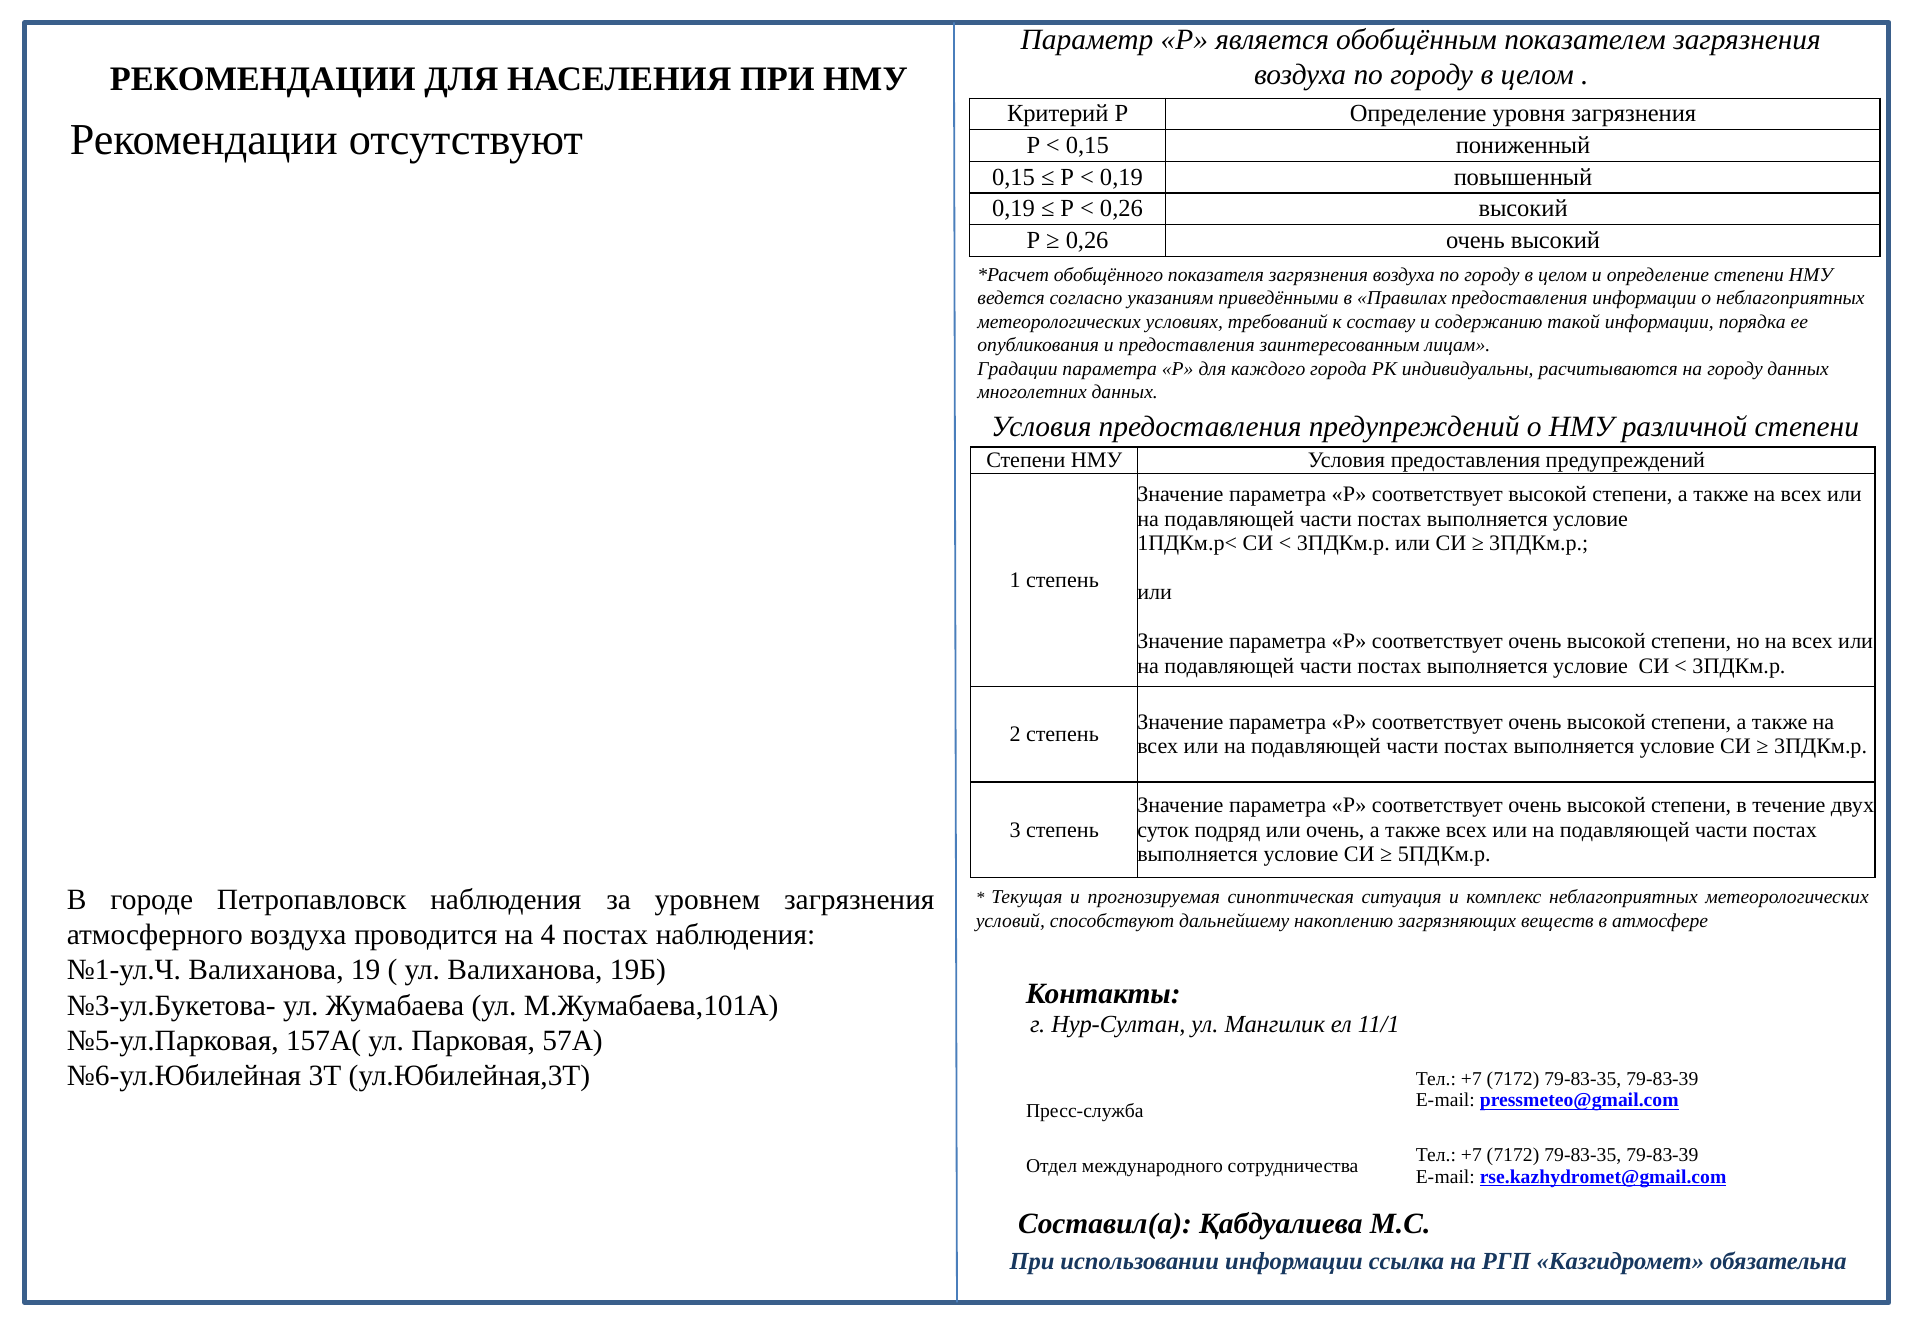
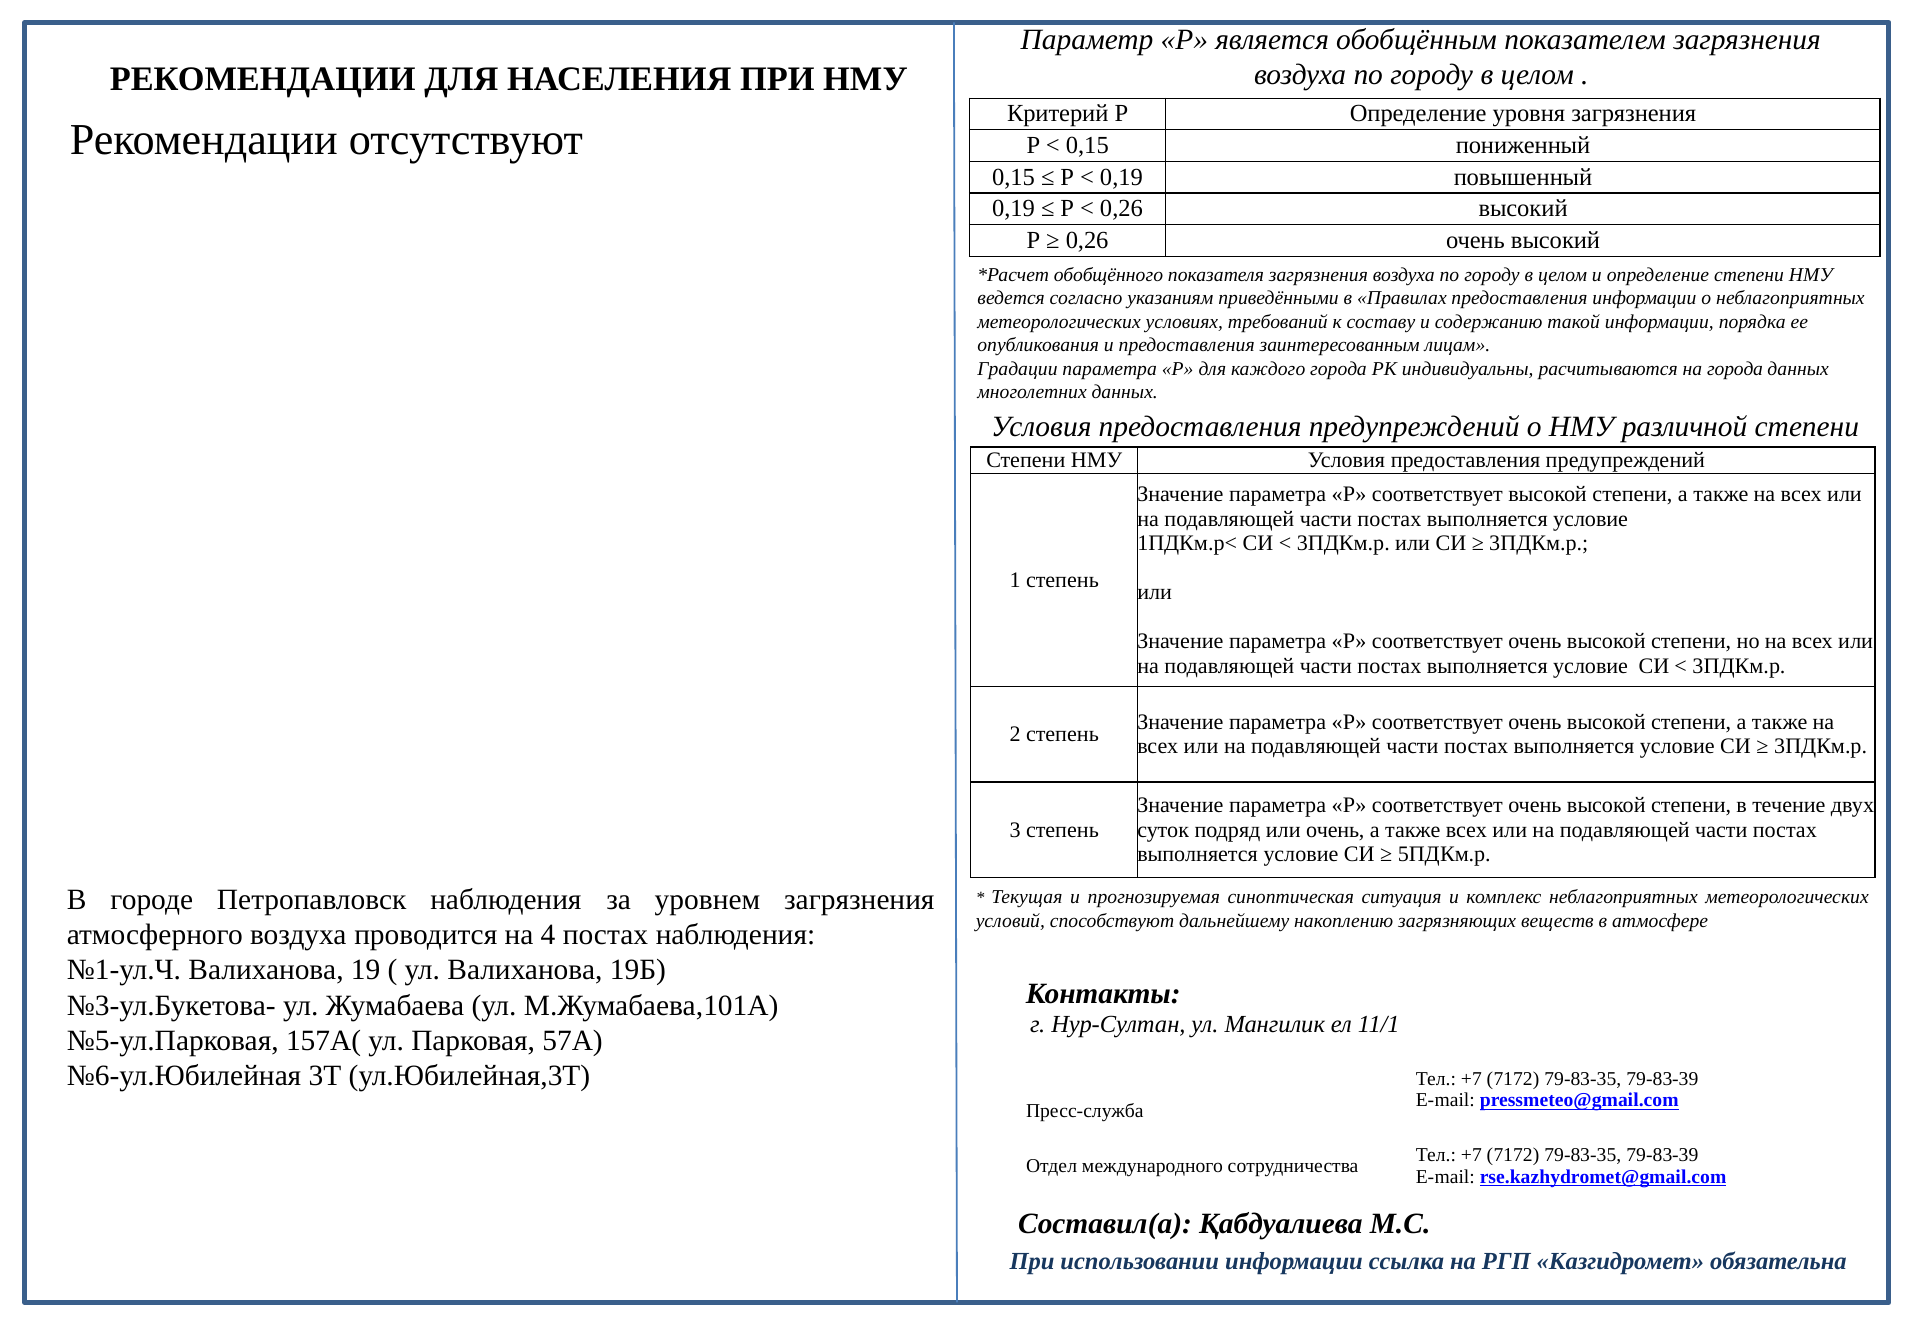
на городу: городу -> города (1735, 369)
